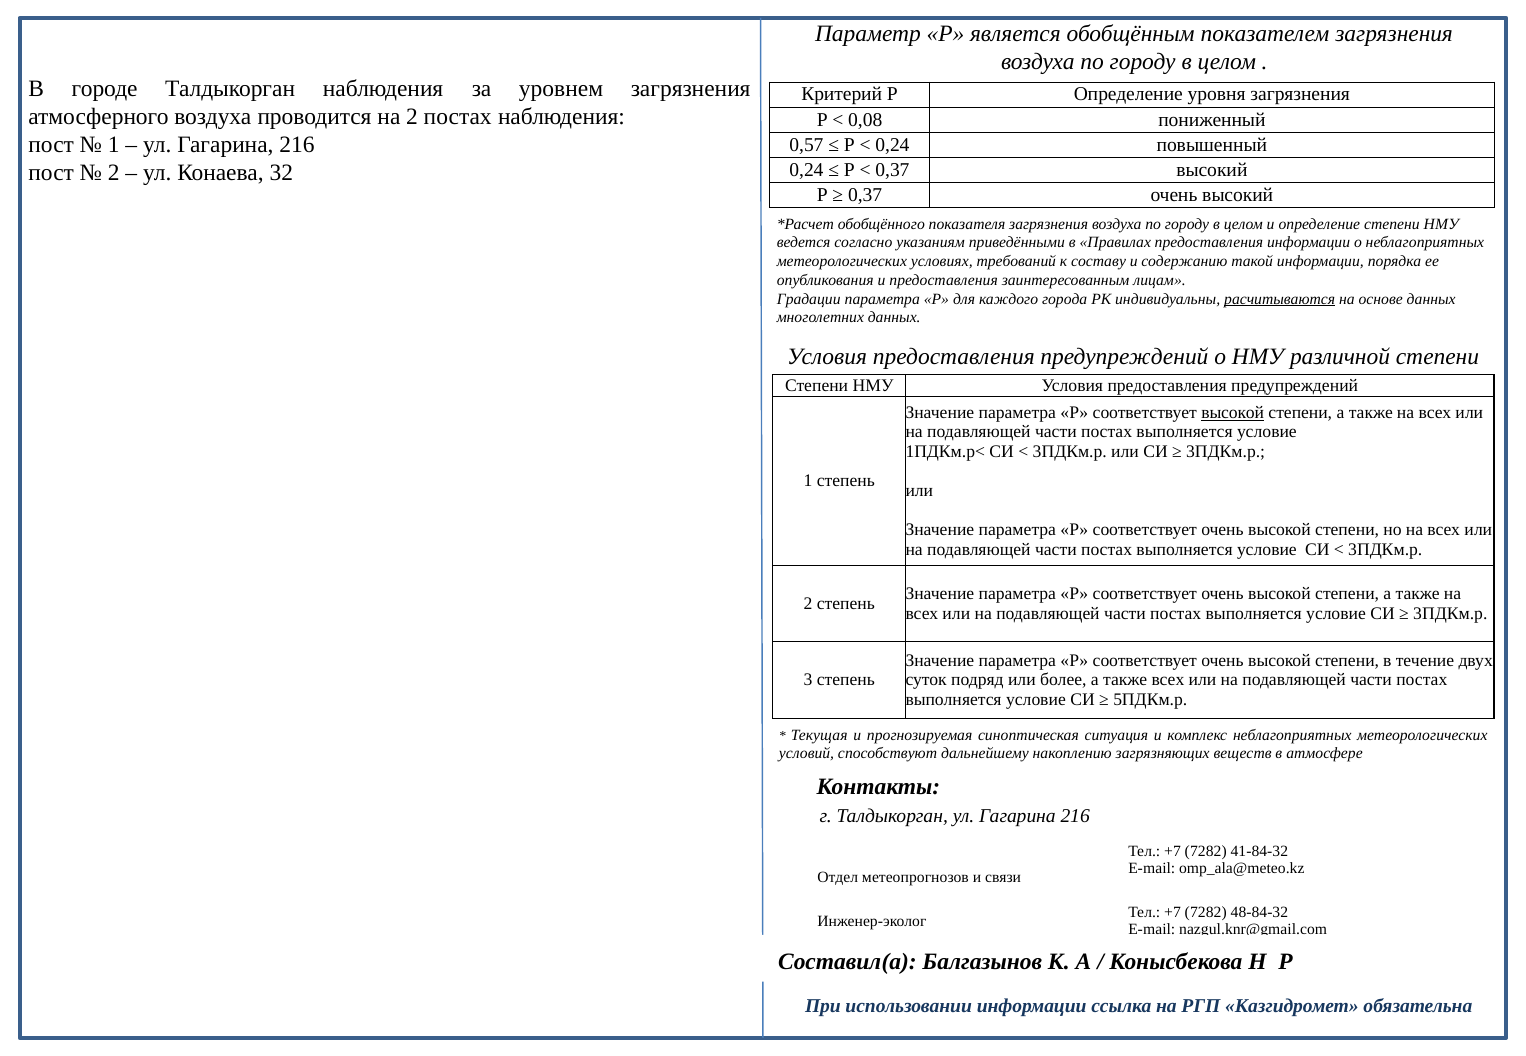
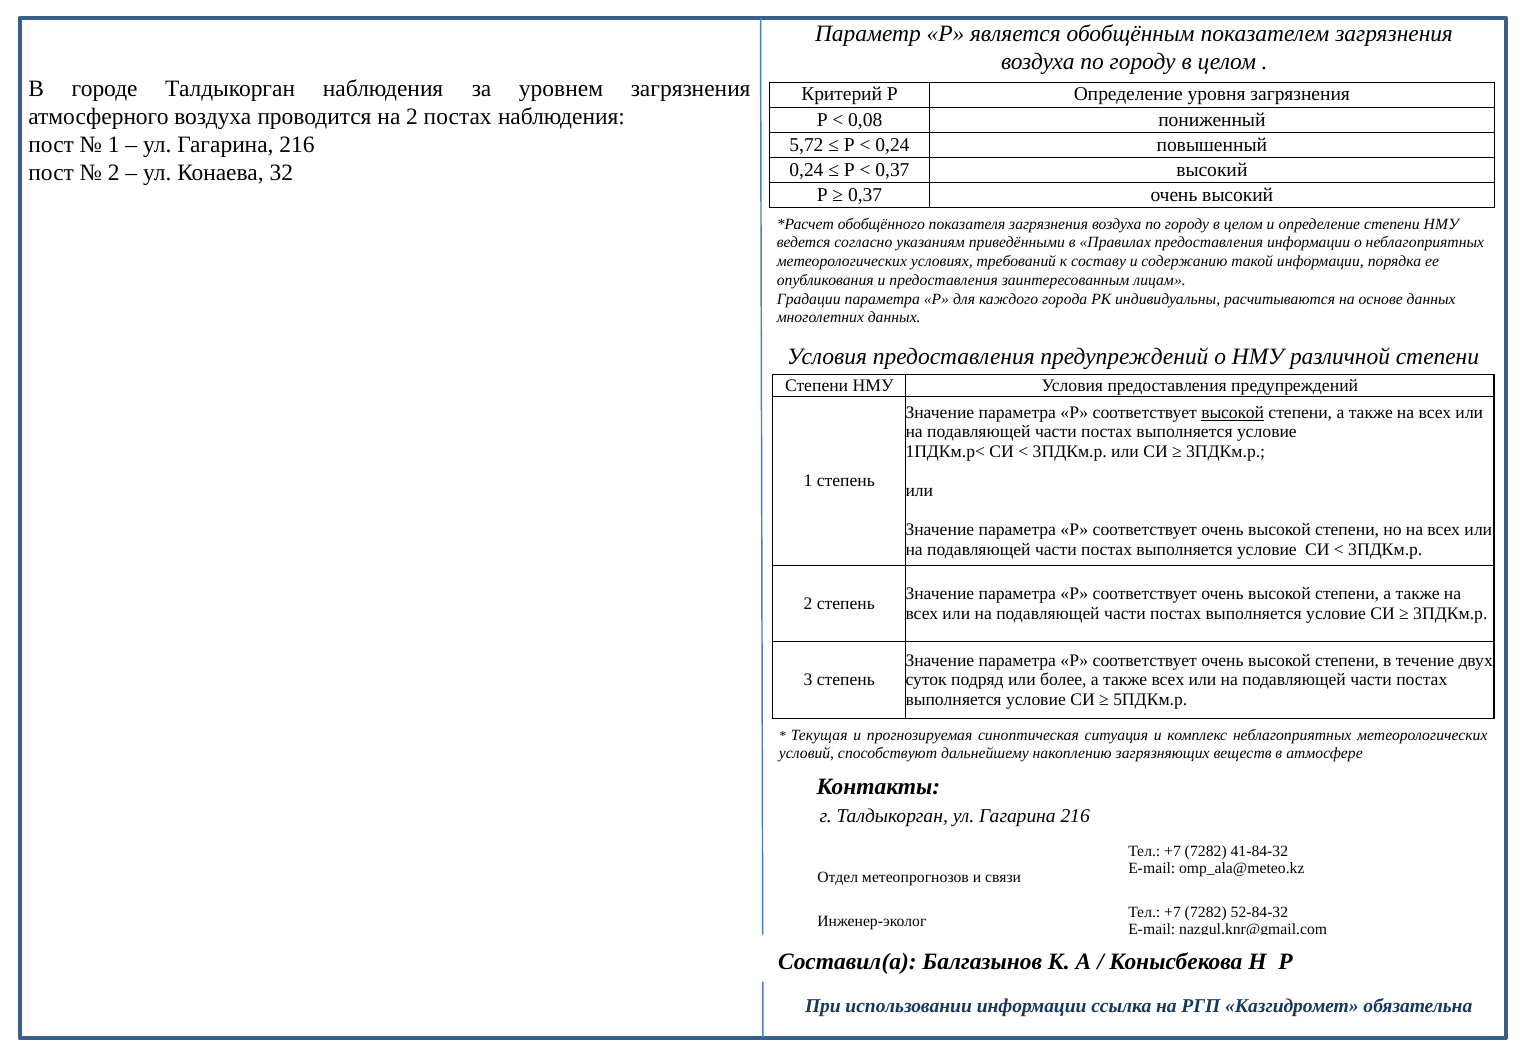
0,57: 0,57 -> 5,72 (806, 145)
расчитываются underline: present -> none (1280, 299)
48-84-32: 48-84-32 -> 52-84-32 (1259, 913)
